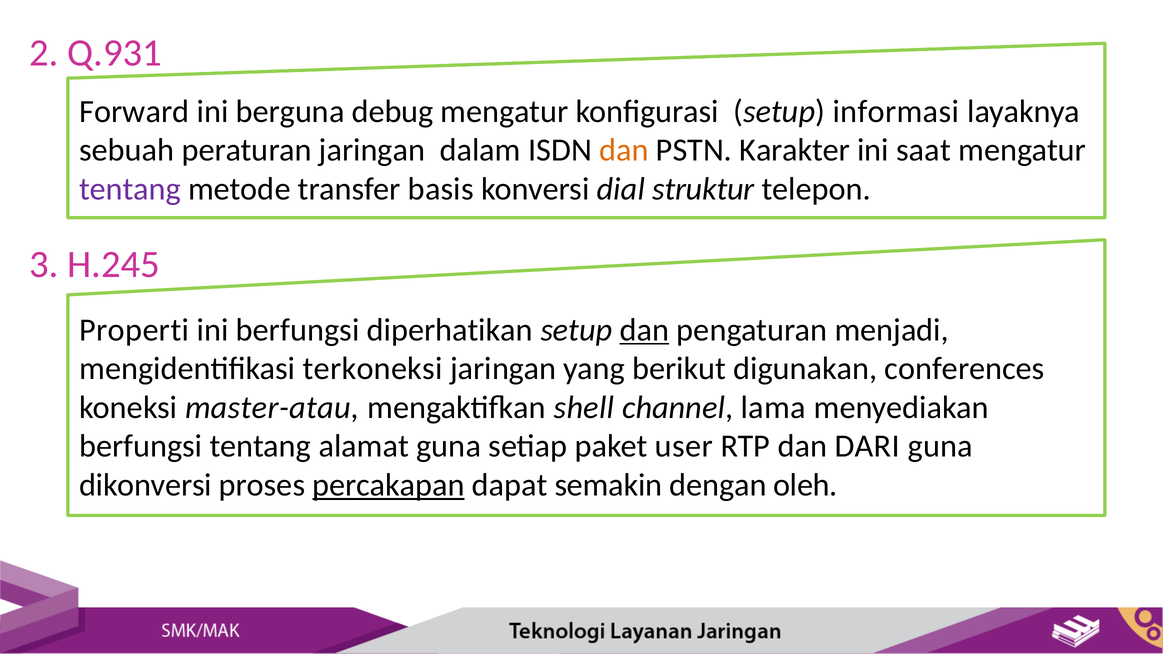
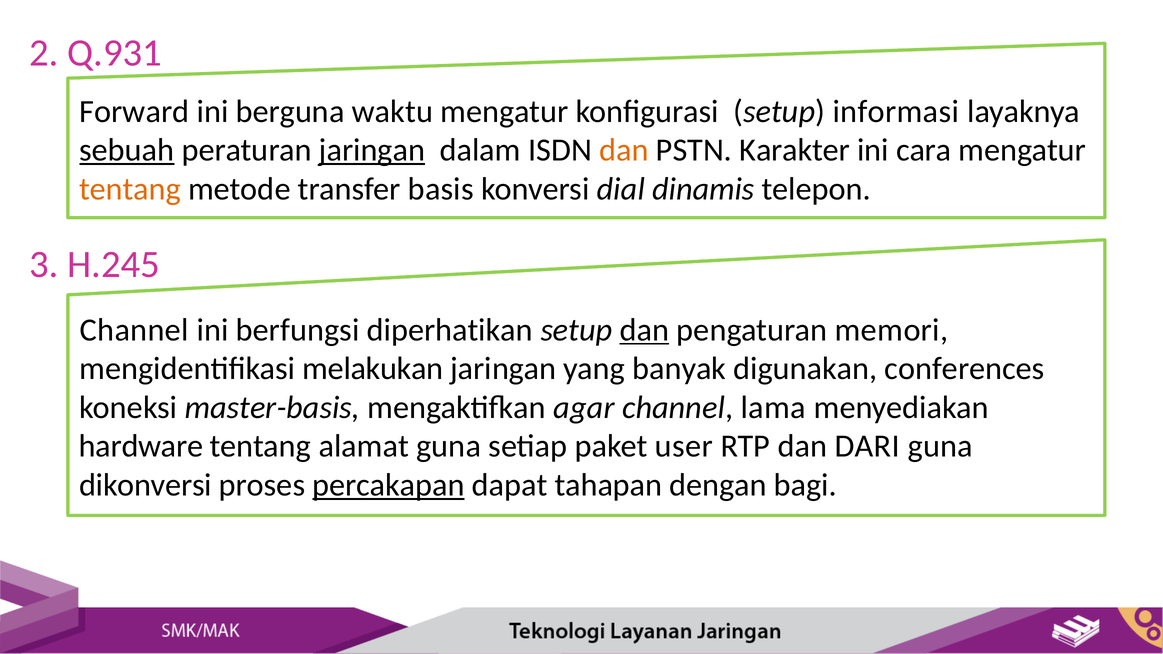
debug: debug -> waktu (392, 111)
sebuah underline: none -> present (127, 150)
jaringan underline: none -> present (372, 150)
saat: saat -> cara (924, 150)
tentang colour: purple -> orange (130, 189)
struktur: struktur -> dinamis (703, 189)
Properti: Properti -> Channel (134, 330)
menjadi: menjadi -> memori (892, 330)
terkoneksi: terkoneksi -> melakukan (373, 369)
berikut: berikut -> banyak (679, 369)
master-atau: master-atau -> master-basis (272, 408)
shell: shell -> agar (584, 408)
berfungsi: berfungsi -> hardware (141, 446)
semakin: semakin -> tahapan (608, 485)
oleh: oleh -> bagi (805, 485)
